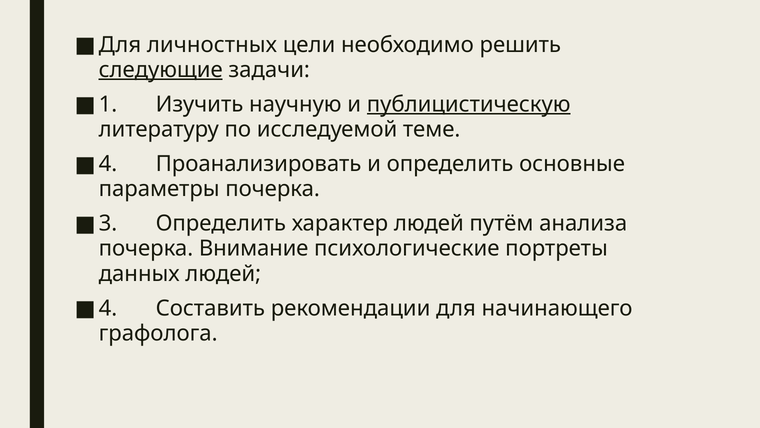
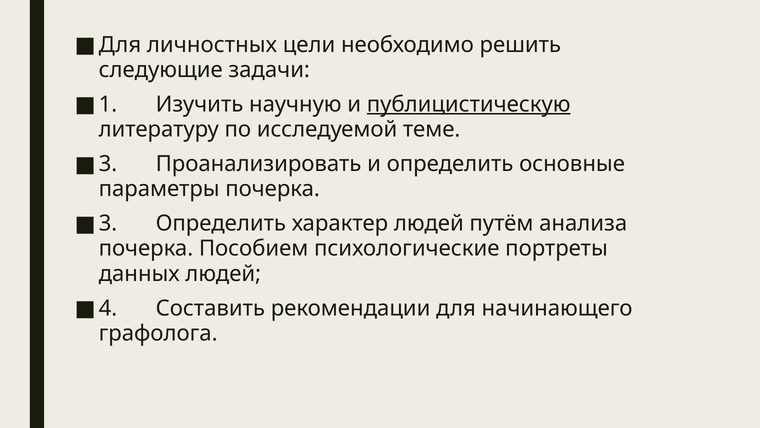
следующие underline: present -> none (161, 70)
4: 4 -> 3 (108, 164)
Внимание: Внимание -> Пособием (254, 248)
